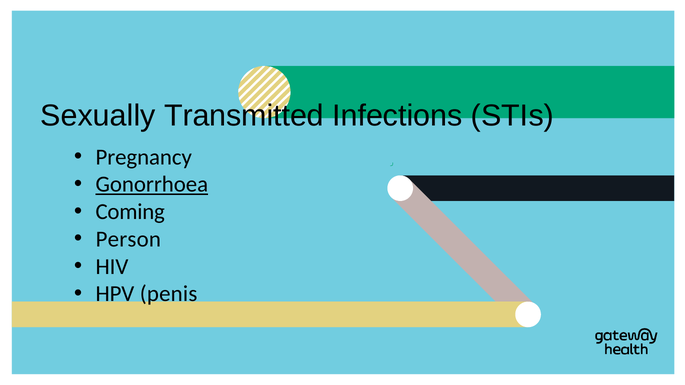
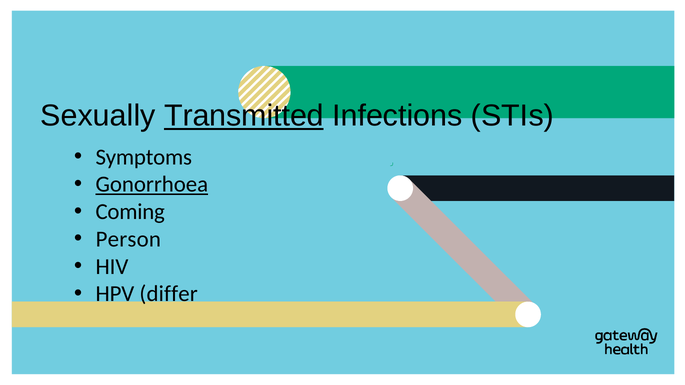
Transmitted underline: none -> present (244, 116)
Pregnancy: Pregnancy -> Symptoms (144, 157)
penis: penis -> differ (169, 294)
